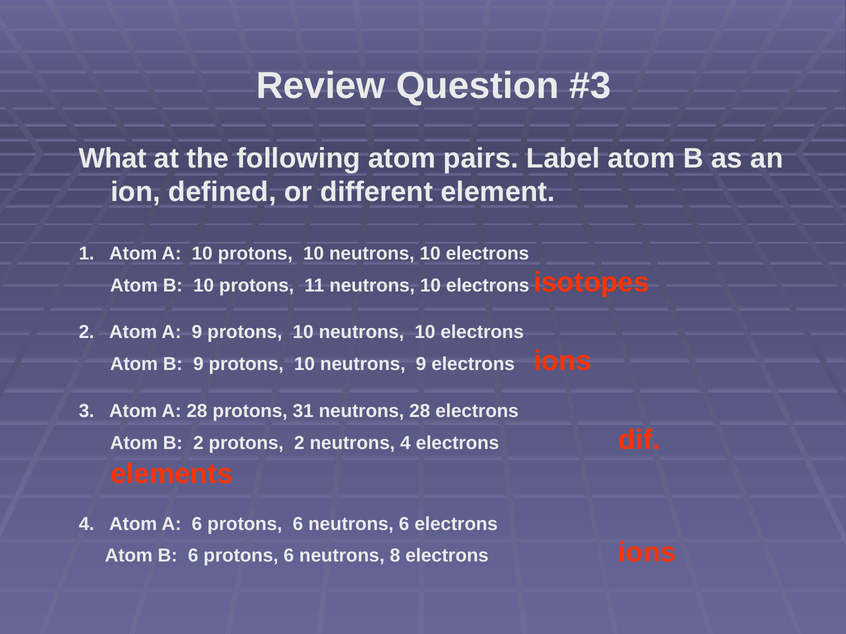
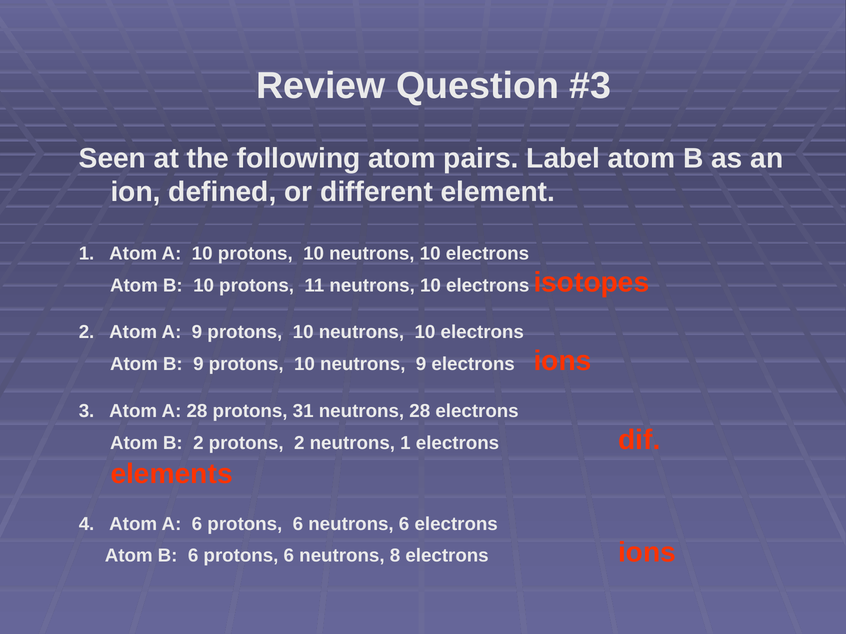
What: What -> Seen (112, 158)
neutrons 4: 4 -> 1 (405, 443)
